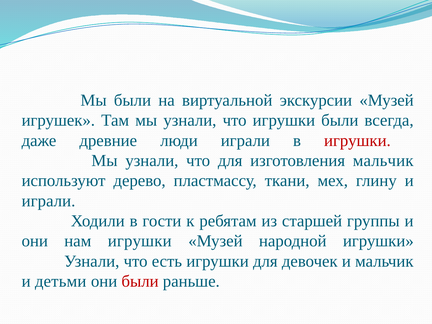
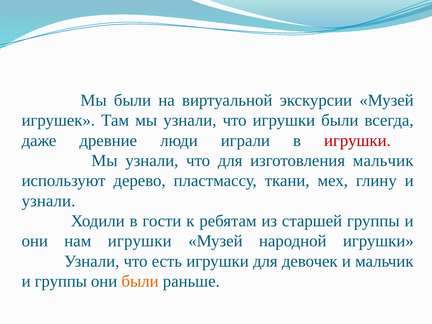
играли: играли -> узнали (48, 201)
и детьми: детьми -> группы (61, 281)
были colour: red -> orange (140, 281)
